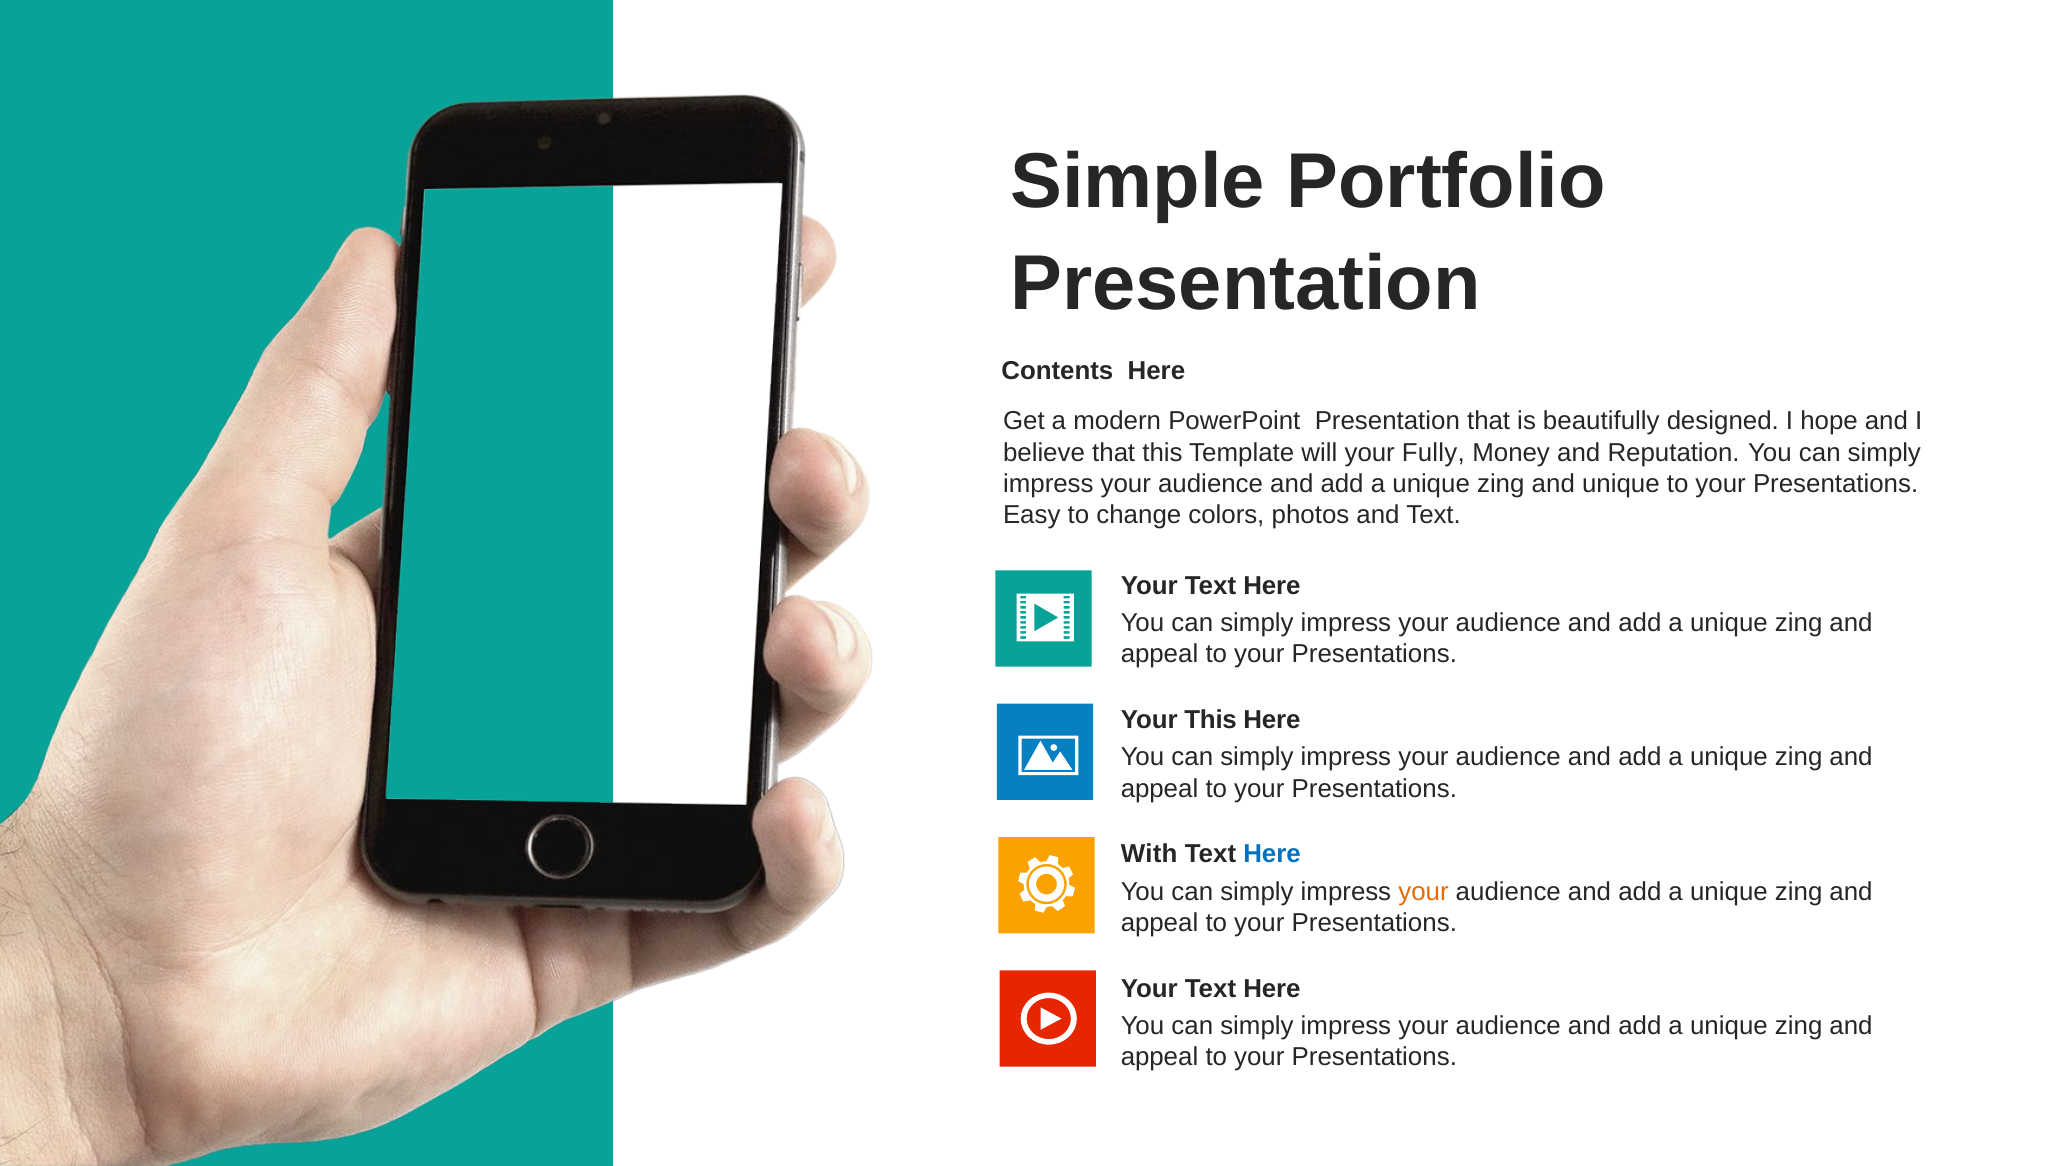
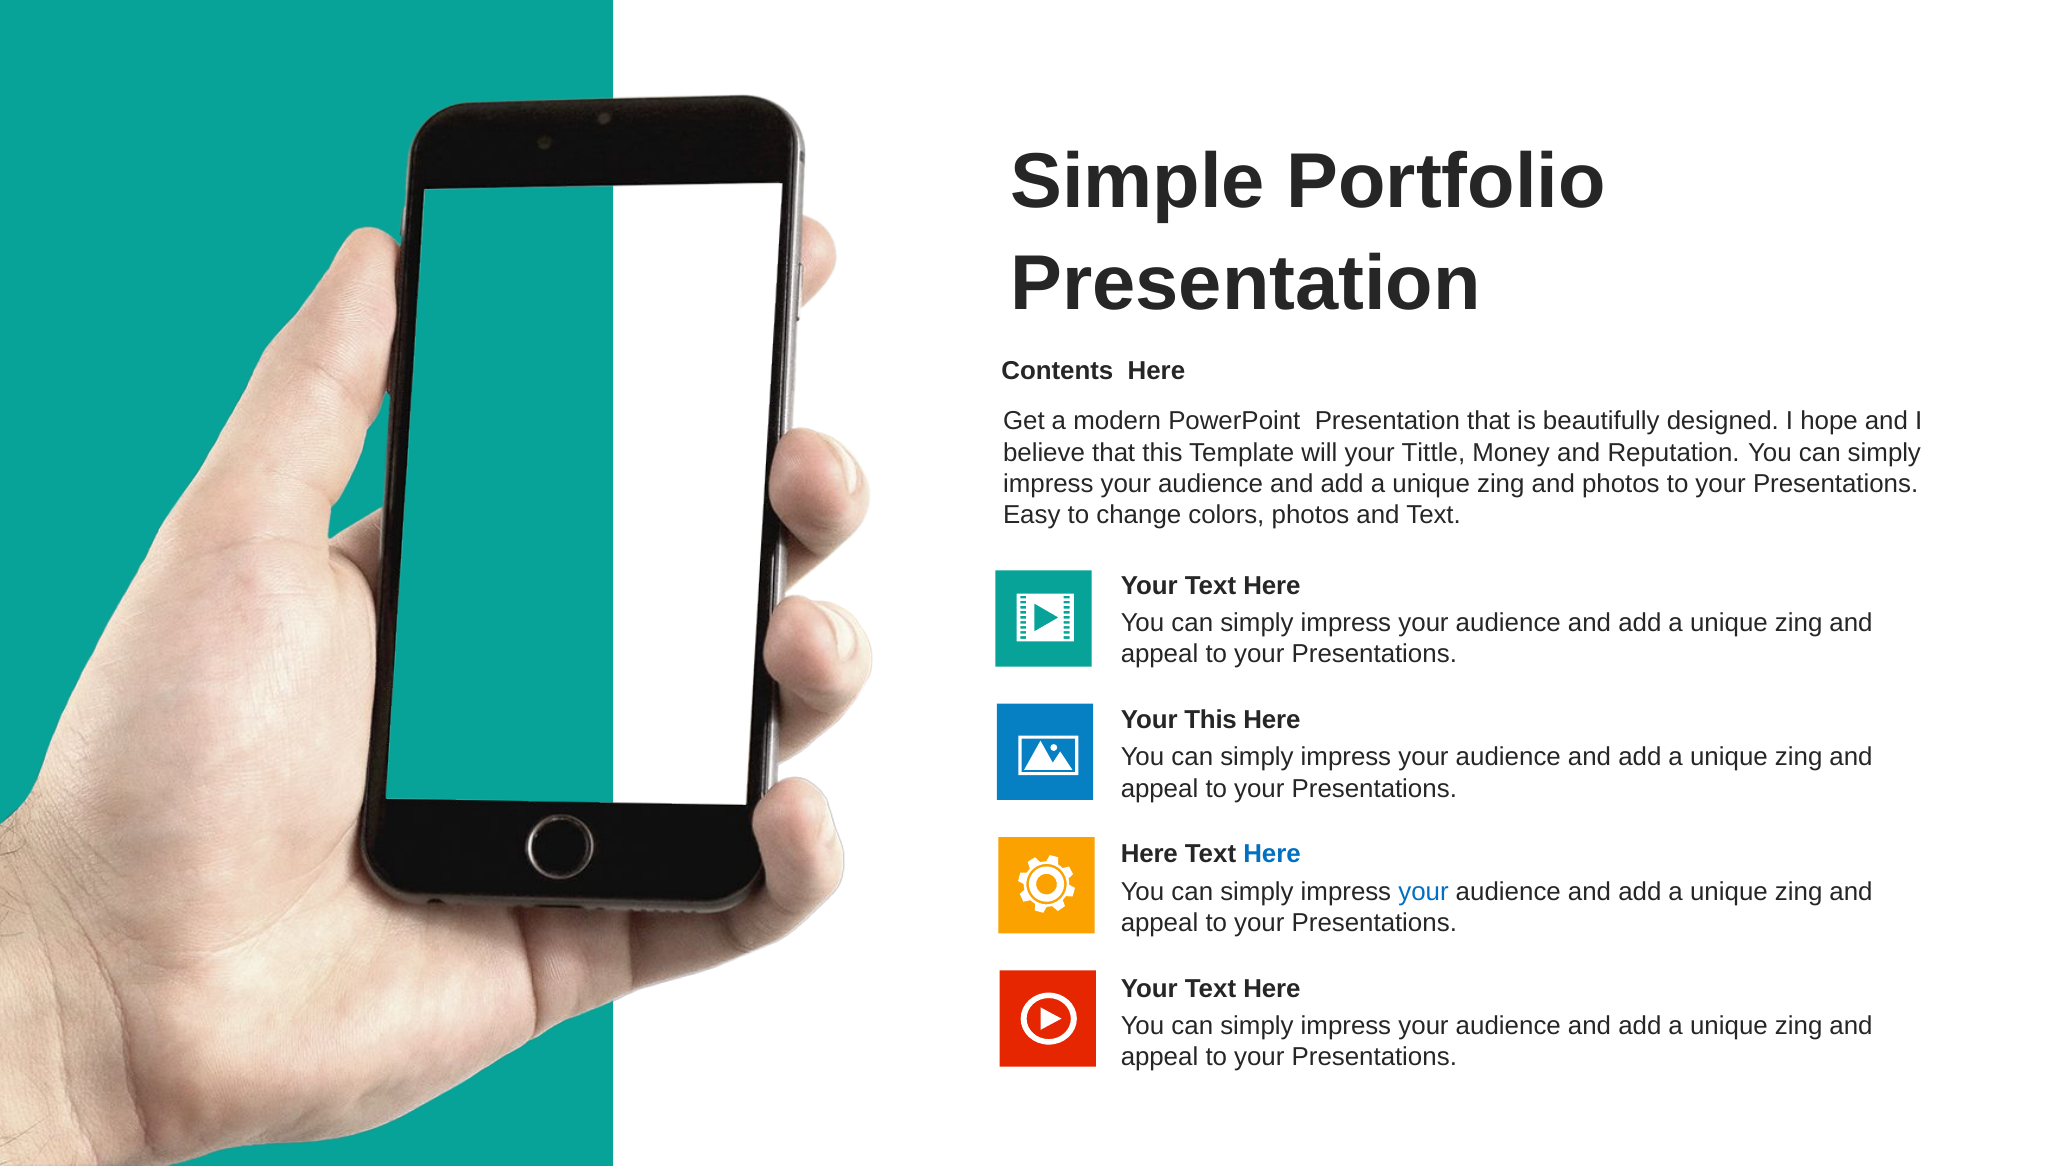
Fully: Fully -> Tittle (1433, 452)
and unique: unique -> photos (1621, 483)
With: With -> Here (1149, 854)
your colour: orange -> blue (1424, 891)
